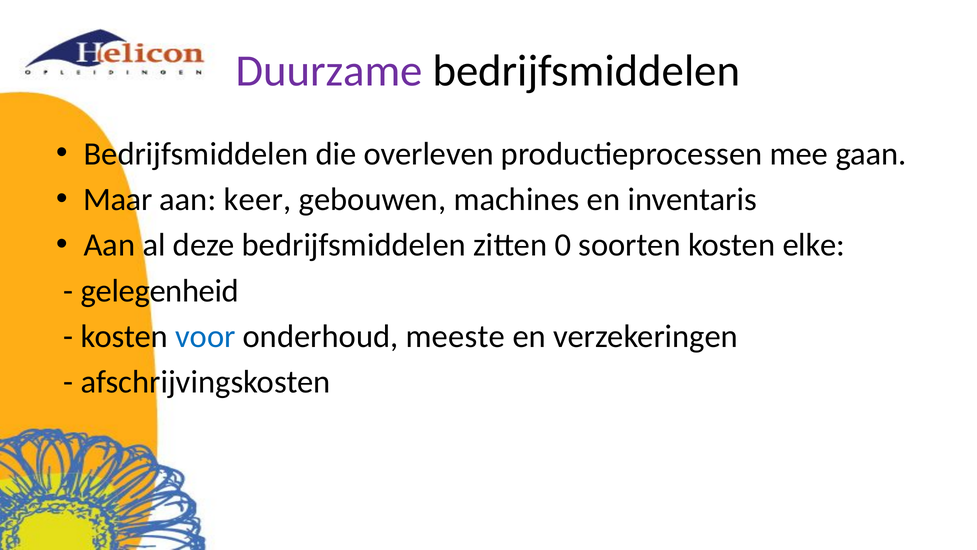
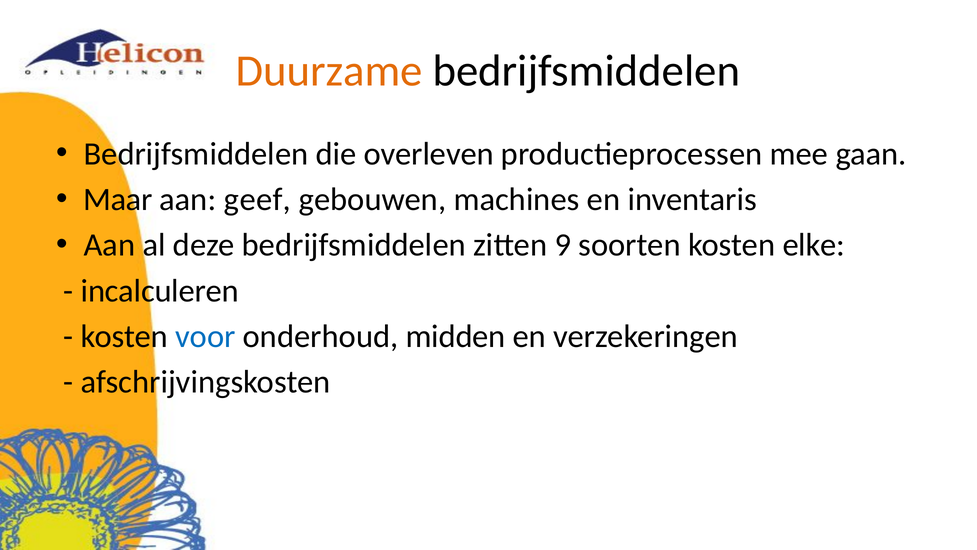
Duurzame colour: purple -> orange (329, 71)
keer: keer -> geef (257, 199)
0: 0 -> 9 (563, 245)
gelegenheid: gelegenheid -> incalculeren (160, 291)
meeste: meeste -> midden (456, 336)
